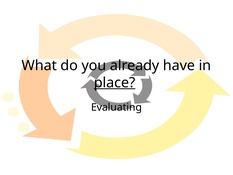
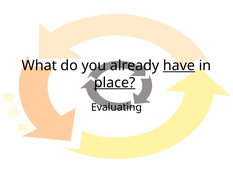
have underline: none -> present (179, 65)
